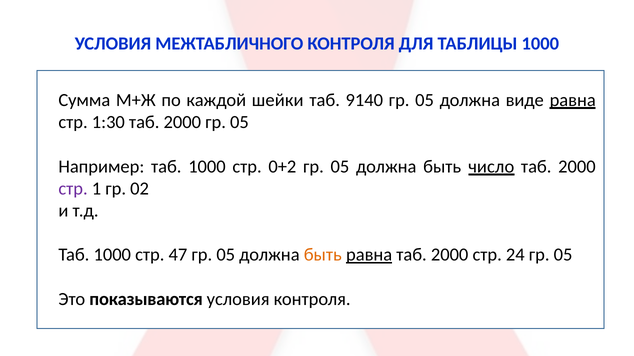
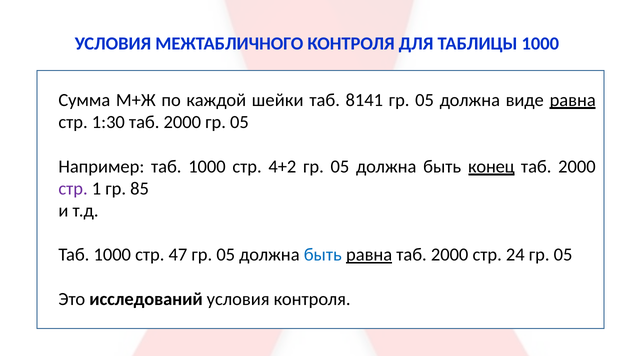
9140: 9140 -> 8141 (364, 100)
0+2: 0+2 -> 4+2 (282, 167)
число: число -> конец (491, 167)
02: 02 -> 85 (140, 189)
быть colour: orange -> blue (323, 255)
показываются: показываются -> исследований (146, 300)
